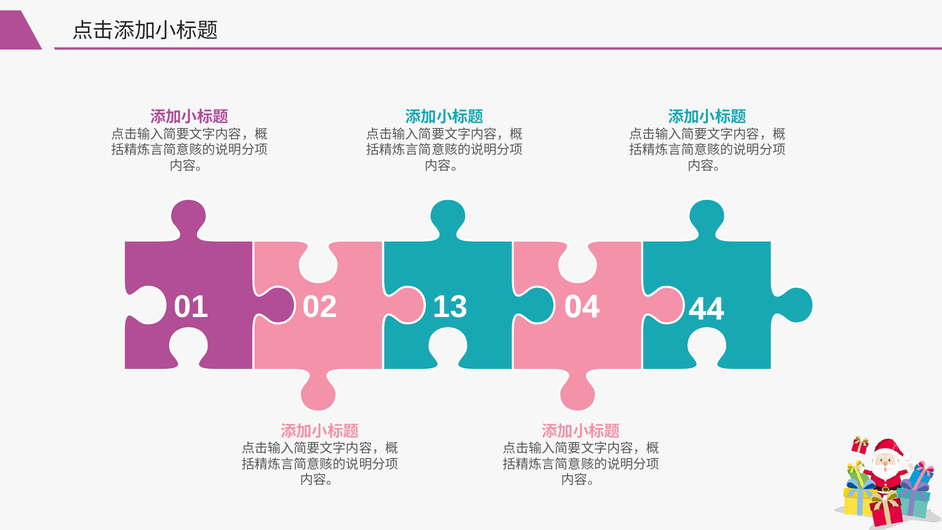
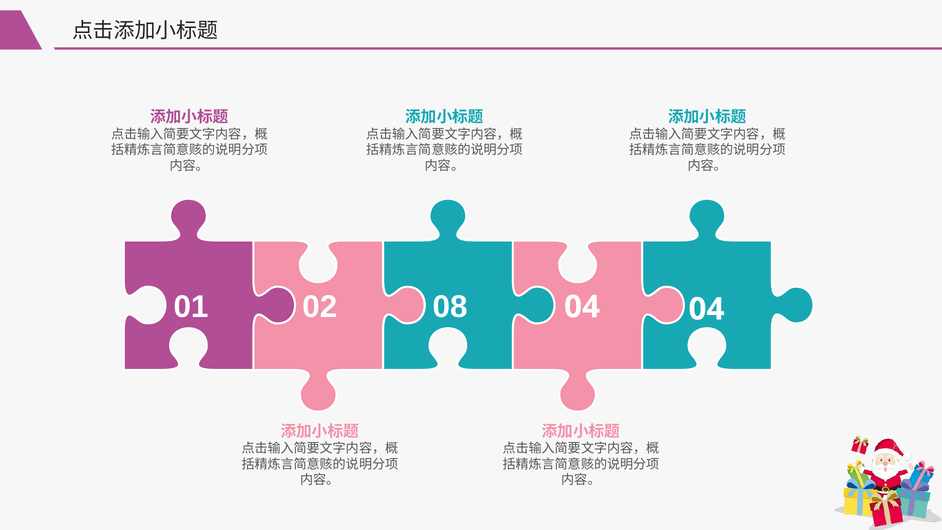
13: 13 -> 08 (450, 307)
04 44: 44 -> 04 (706, 309)
